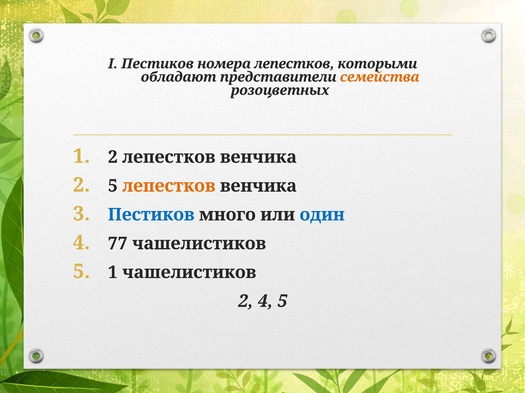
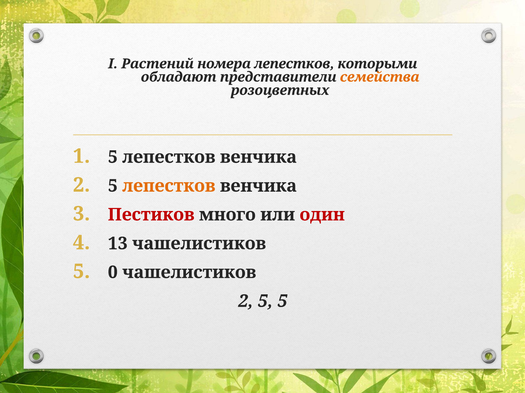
I Пестиков: Пестиков -> Растений (158, 64)
2: 2 -> 5 (113, 157)
Пестиков colour: blue -> red (151, 215)
один colour: blue -> red (322, 215)
77: 77 -> 13 (118, 244)
5 1: 1 -> 0 (113, 273)
4: 4 -> 5 (265, 302)
